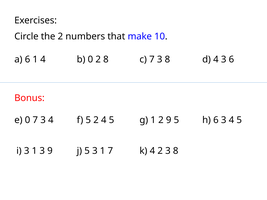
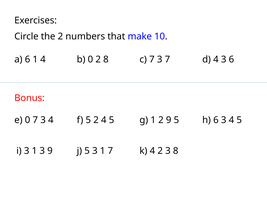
7 3 8: 8 -> 7 (167, 59)
